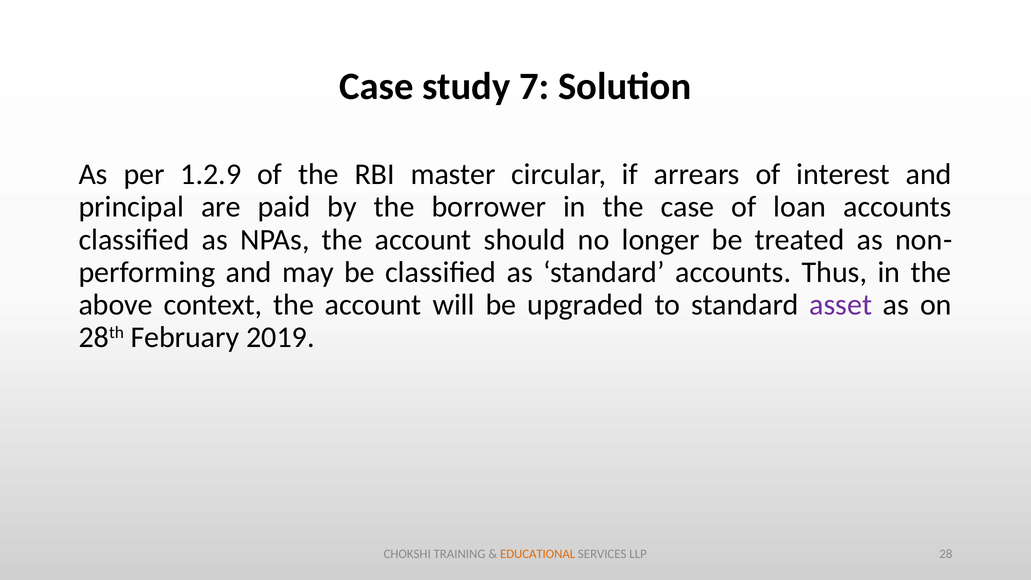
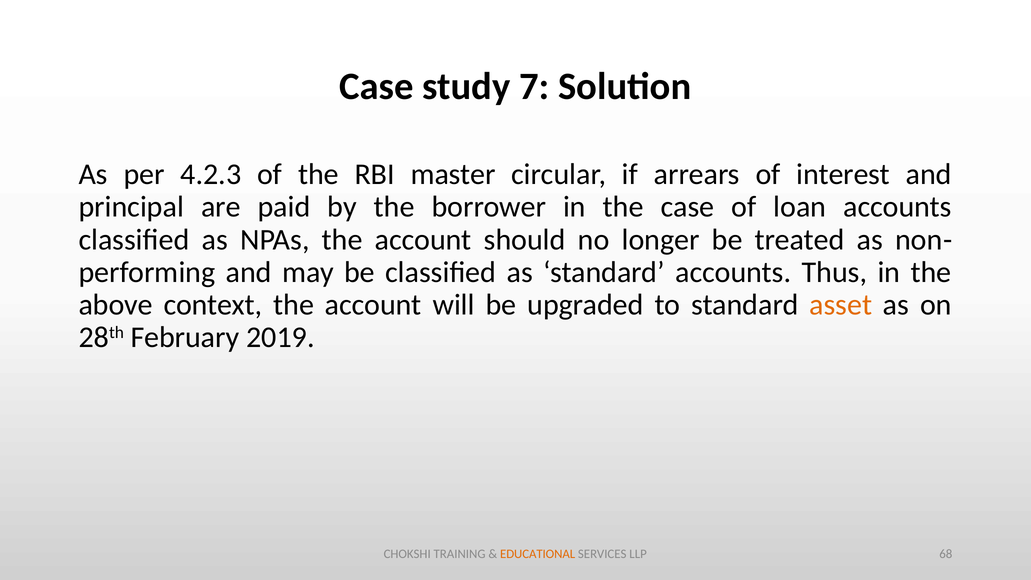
1.2.9: 1.2.9 -> 4.2.3 (211, 174)
asset colour: purple -> orange (841, 305)
28: 28 -> 68 (946, 554)
